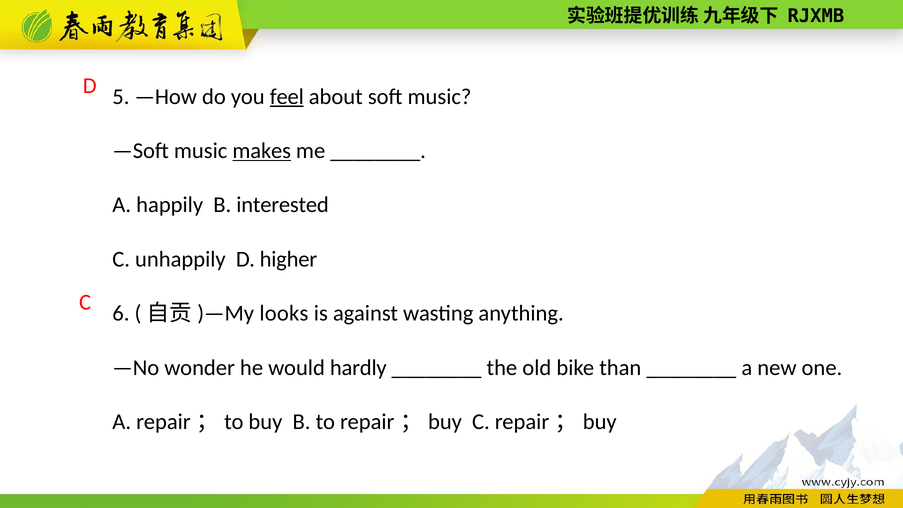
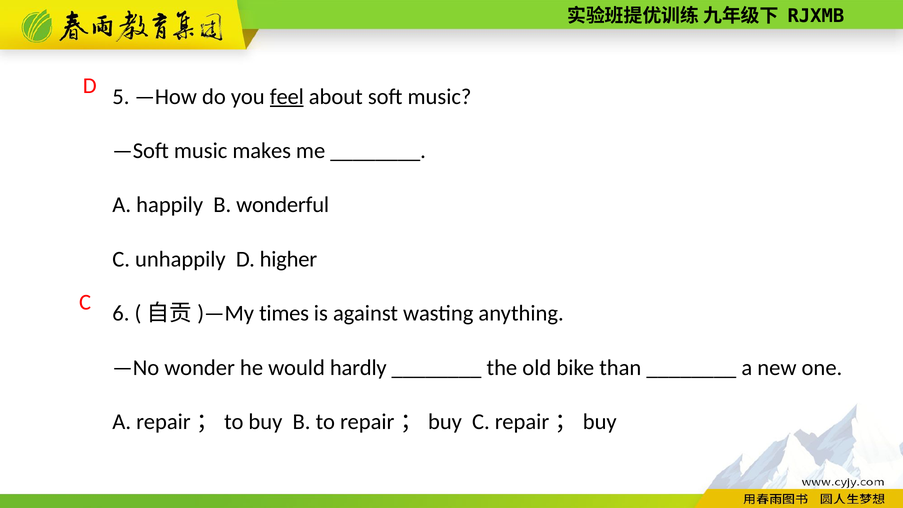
makes underline: present -> none (262, 151)
interested: interested -> wonderful (283, 205)
looks: looks -> times (284, 313)
